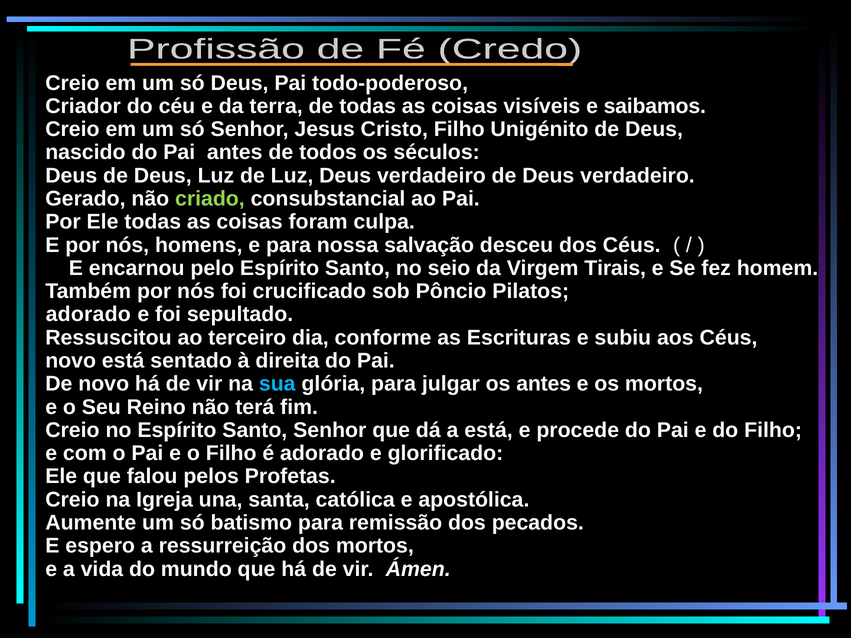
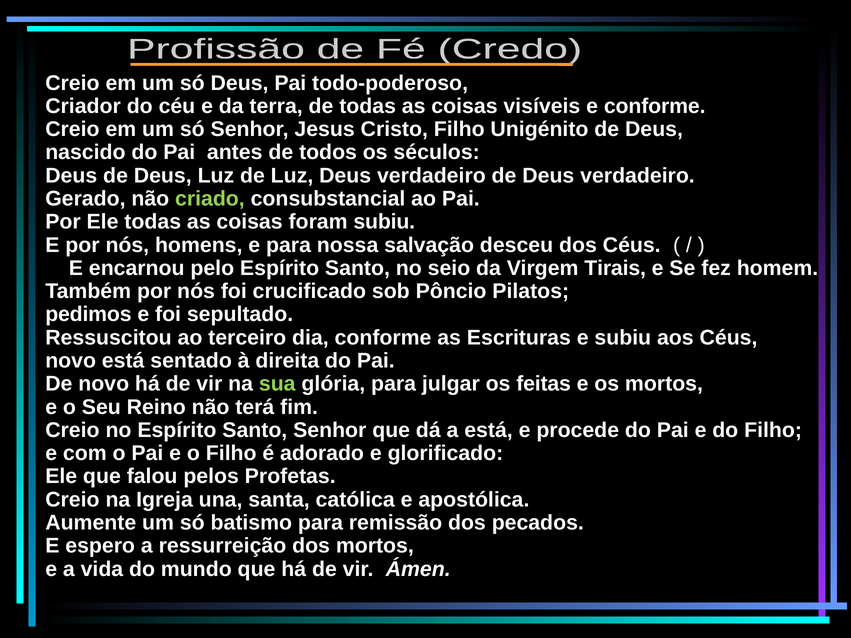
e saibamos: saibamos -> conforme (655, 106)
foram culpa: culpa -> subiu (384, 222)
adorado: adorado -> pedimos (88, 315)
sua colour: light blue -> light green (277, 384)
os antes: antes -> feitas (544, 384)
